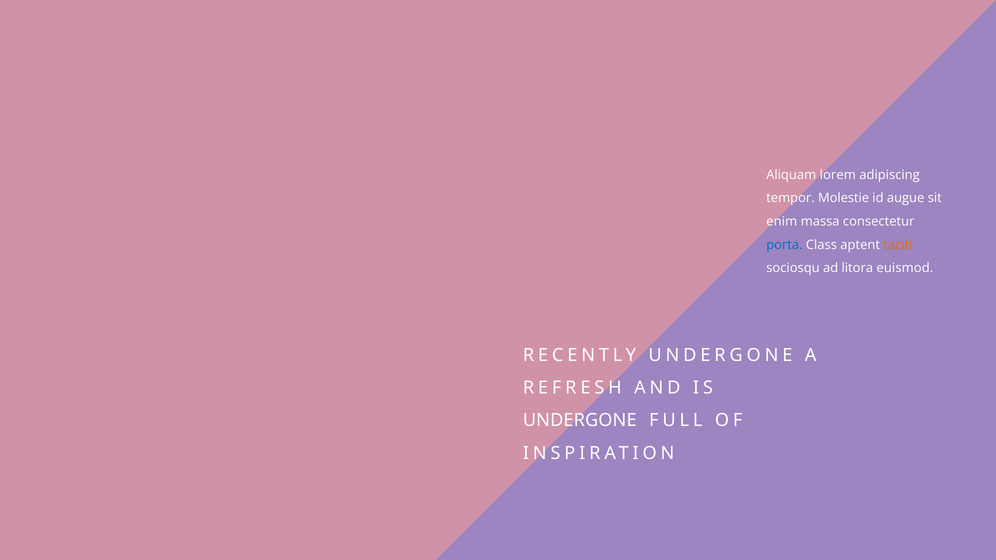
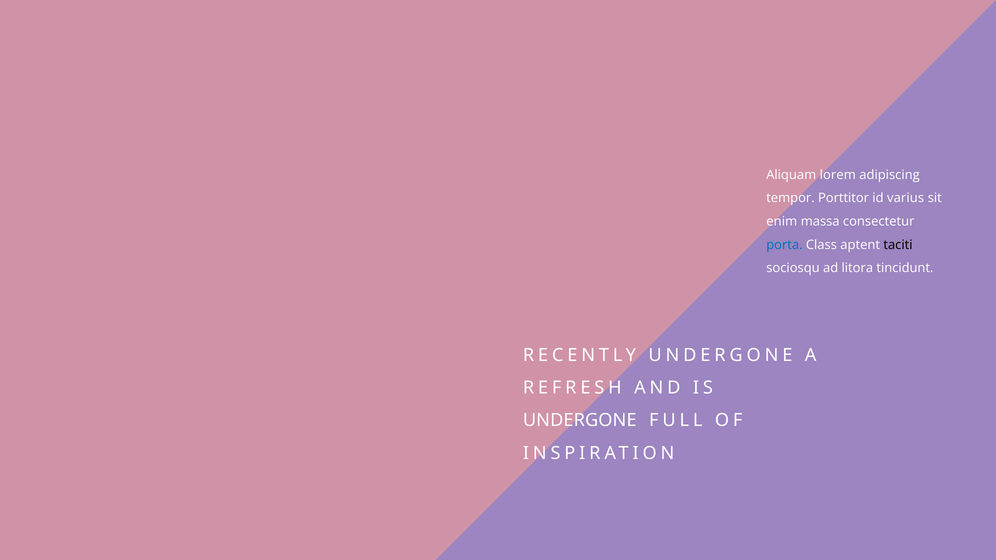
Molestie: Molestie -> Porttitor (844, 198)
augue: augue -> varius (906, 198)
taciti colour: orange -> black (898, 245)
euismod: euismod -> tincidunt (905, 268)
